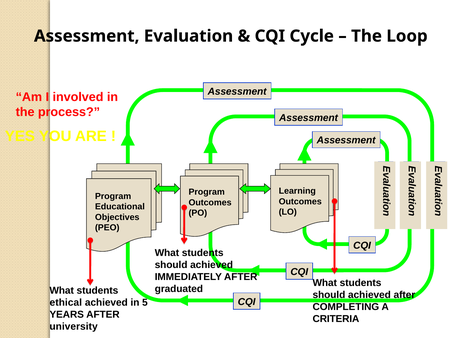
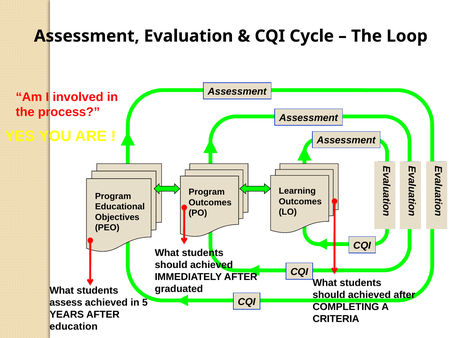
ethical: ethical -> assess (66, 303)
university: university -> education (74, 327)
